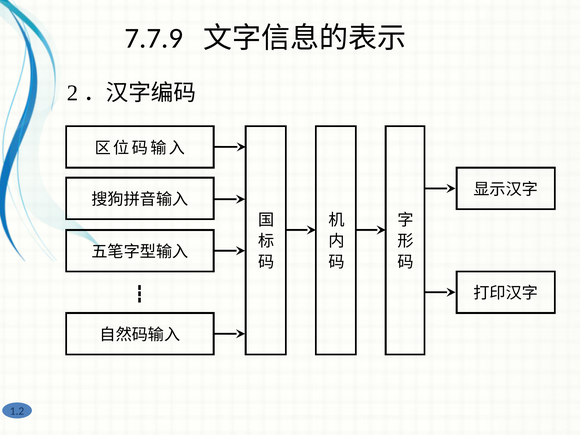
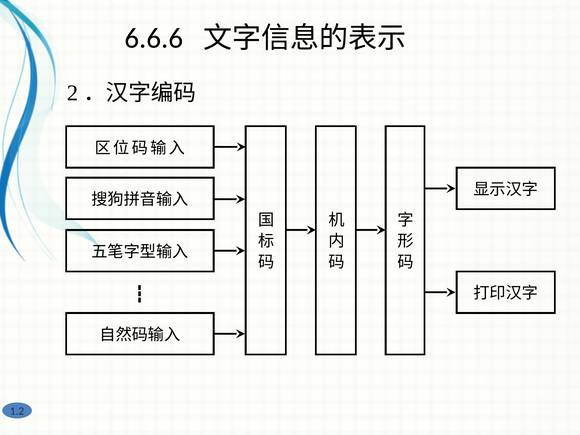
7.7.9: 7.7.9 -> 6.6.6 (154, 38)
